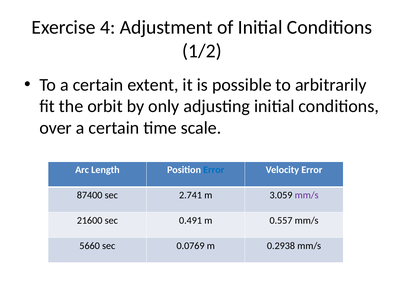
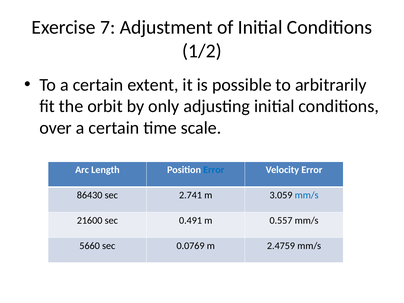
4: 4 -> 7 (108, 27)
87400: 87400 -> 86430 (90, 195)
mm/s colour: purple -> blue (307, 195)
0.2938: 0.2938 -> 2.4759 (281, 246)
